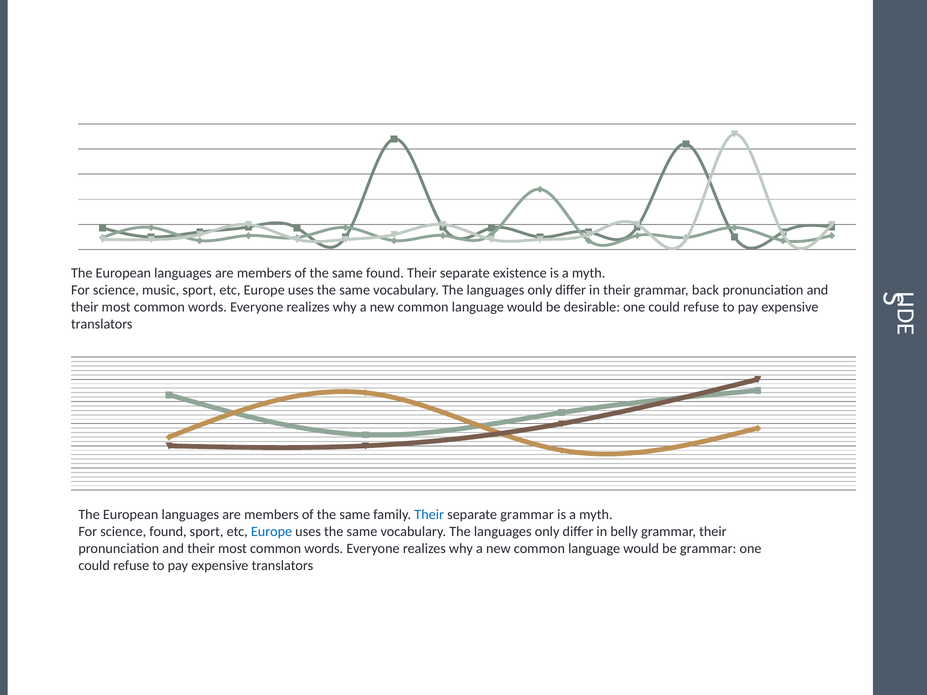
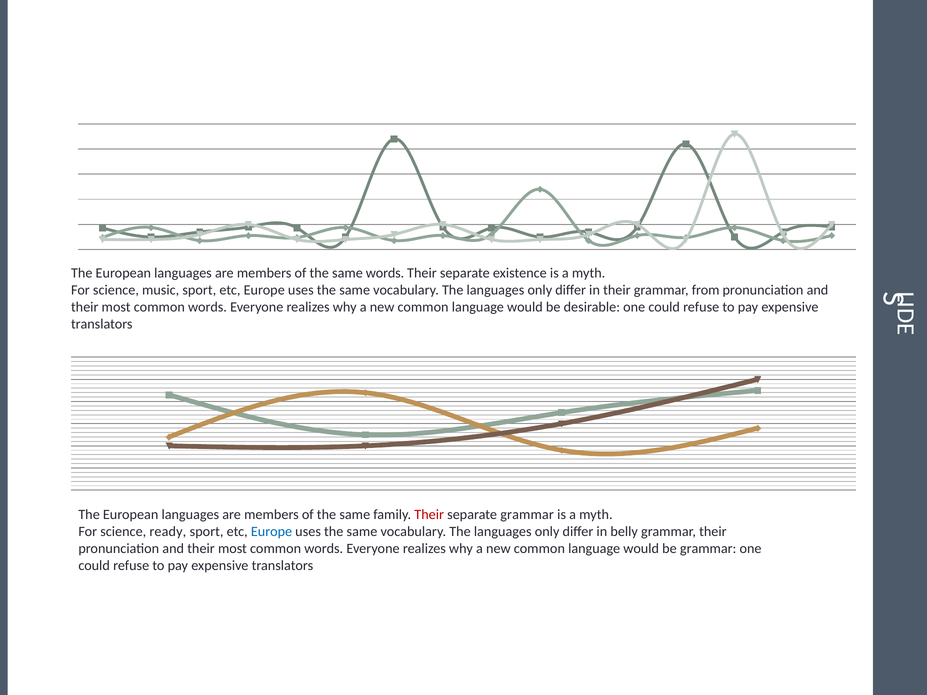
same found: found -> words (385, 273)
back: back -> from (706, 290)
Their colour: blue -> red (429, 515)
science found: found -> ready (168, 532)
